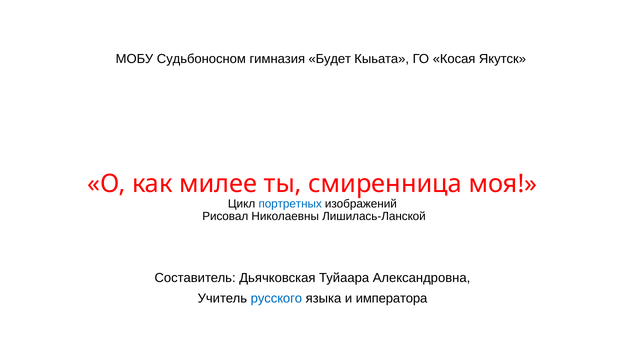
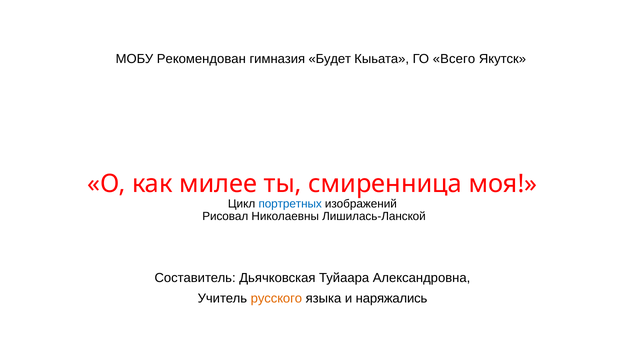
Судьбоносном: Судьбоносном -> Рекомендован (201, 59)
Косая: Косая -> Всего (454, 59)
русского colour: blue -> orange (276, 298)
императора: императора -> наряжались (392, 298)
